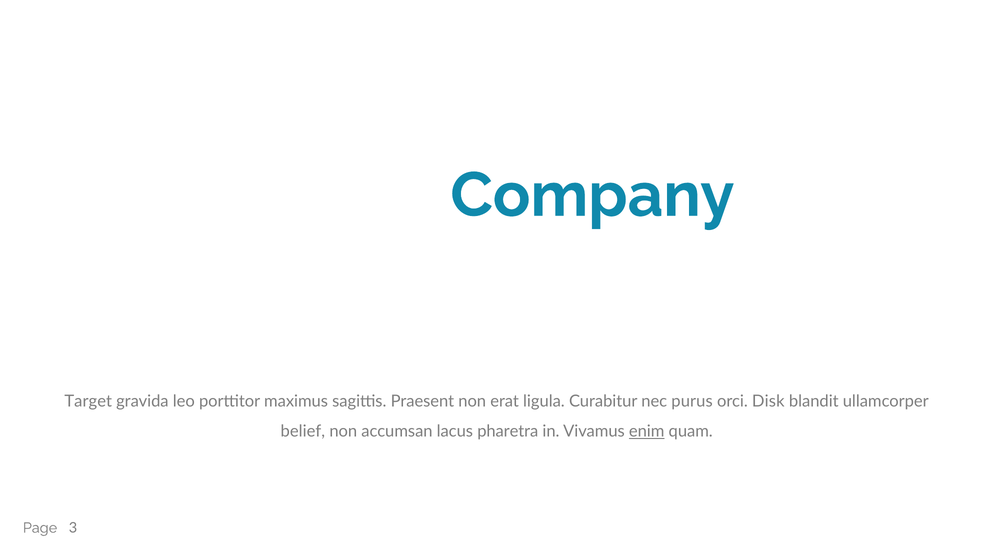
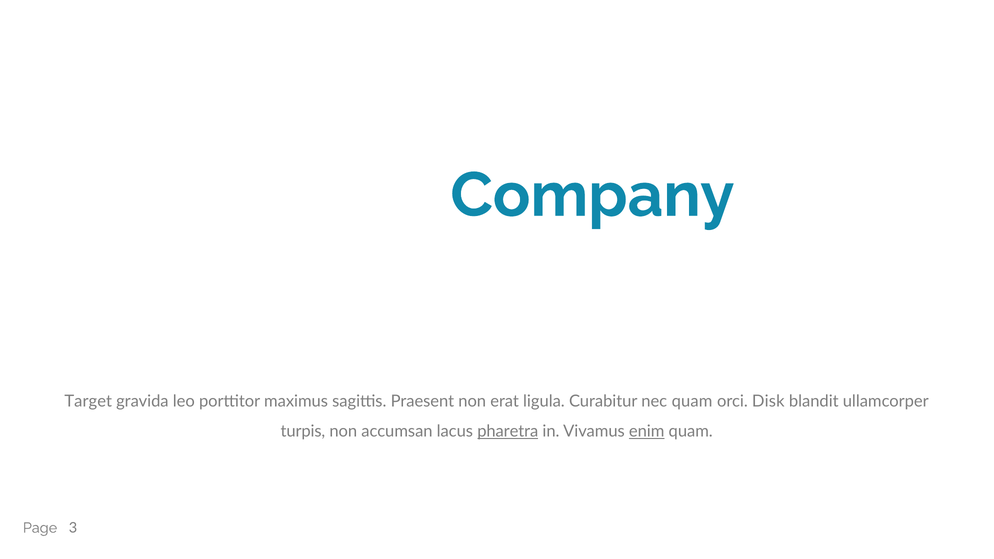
nec purus: purus -> quam (692, 401)
belief: belief -> turpis (303, 431)
pharetra underline: none -> present (508, 431)
